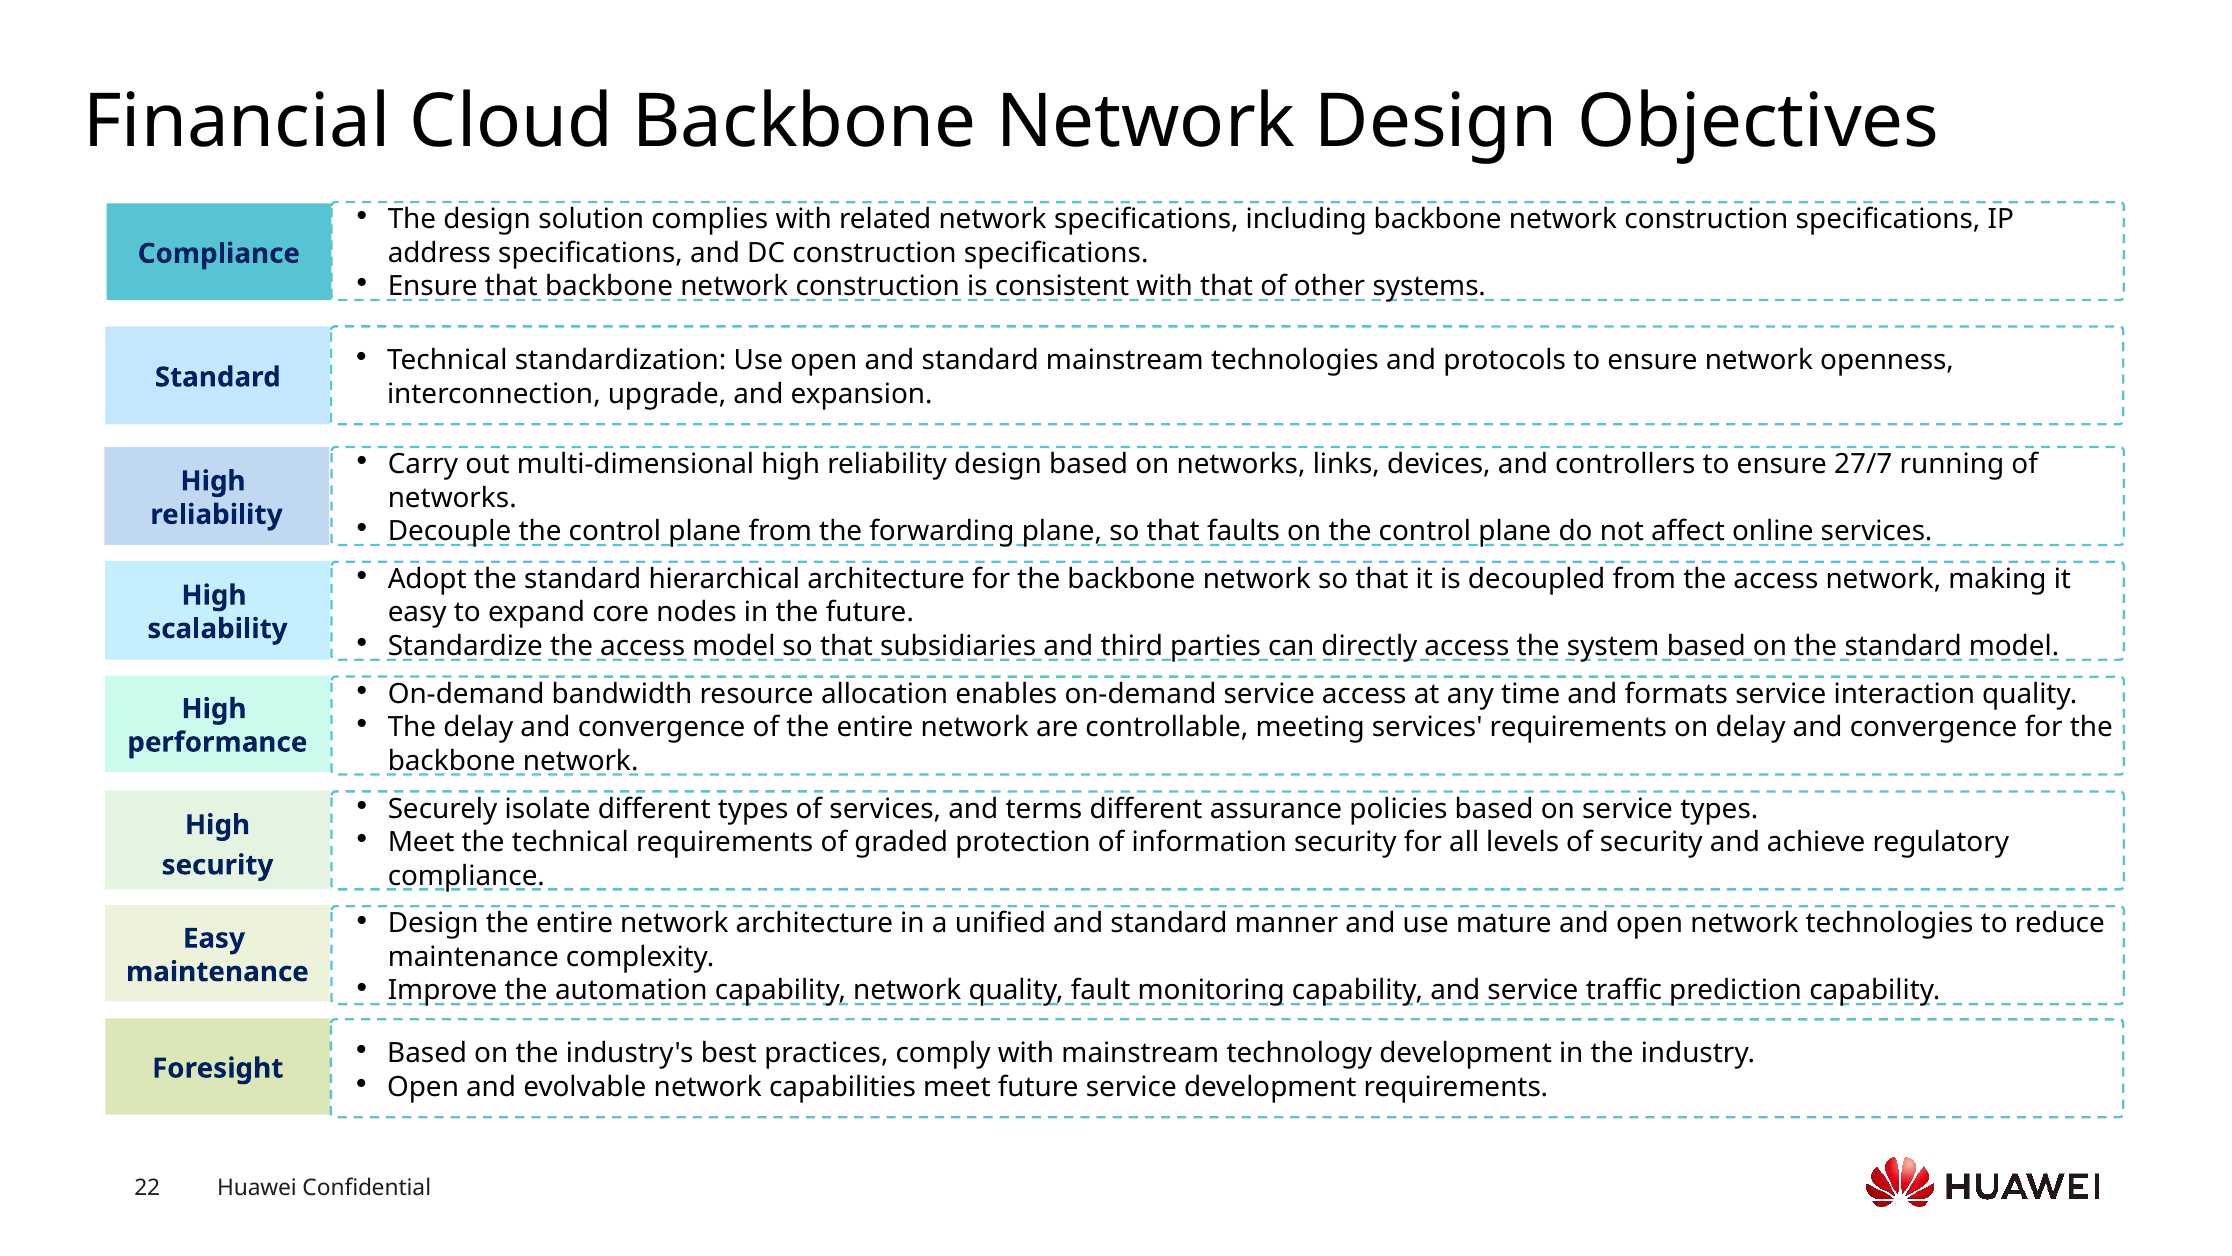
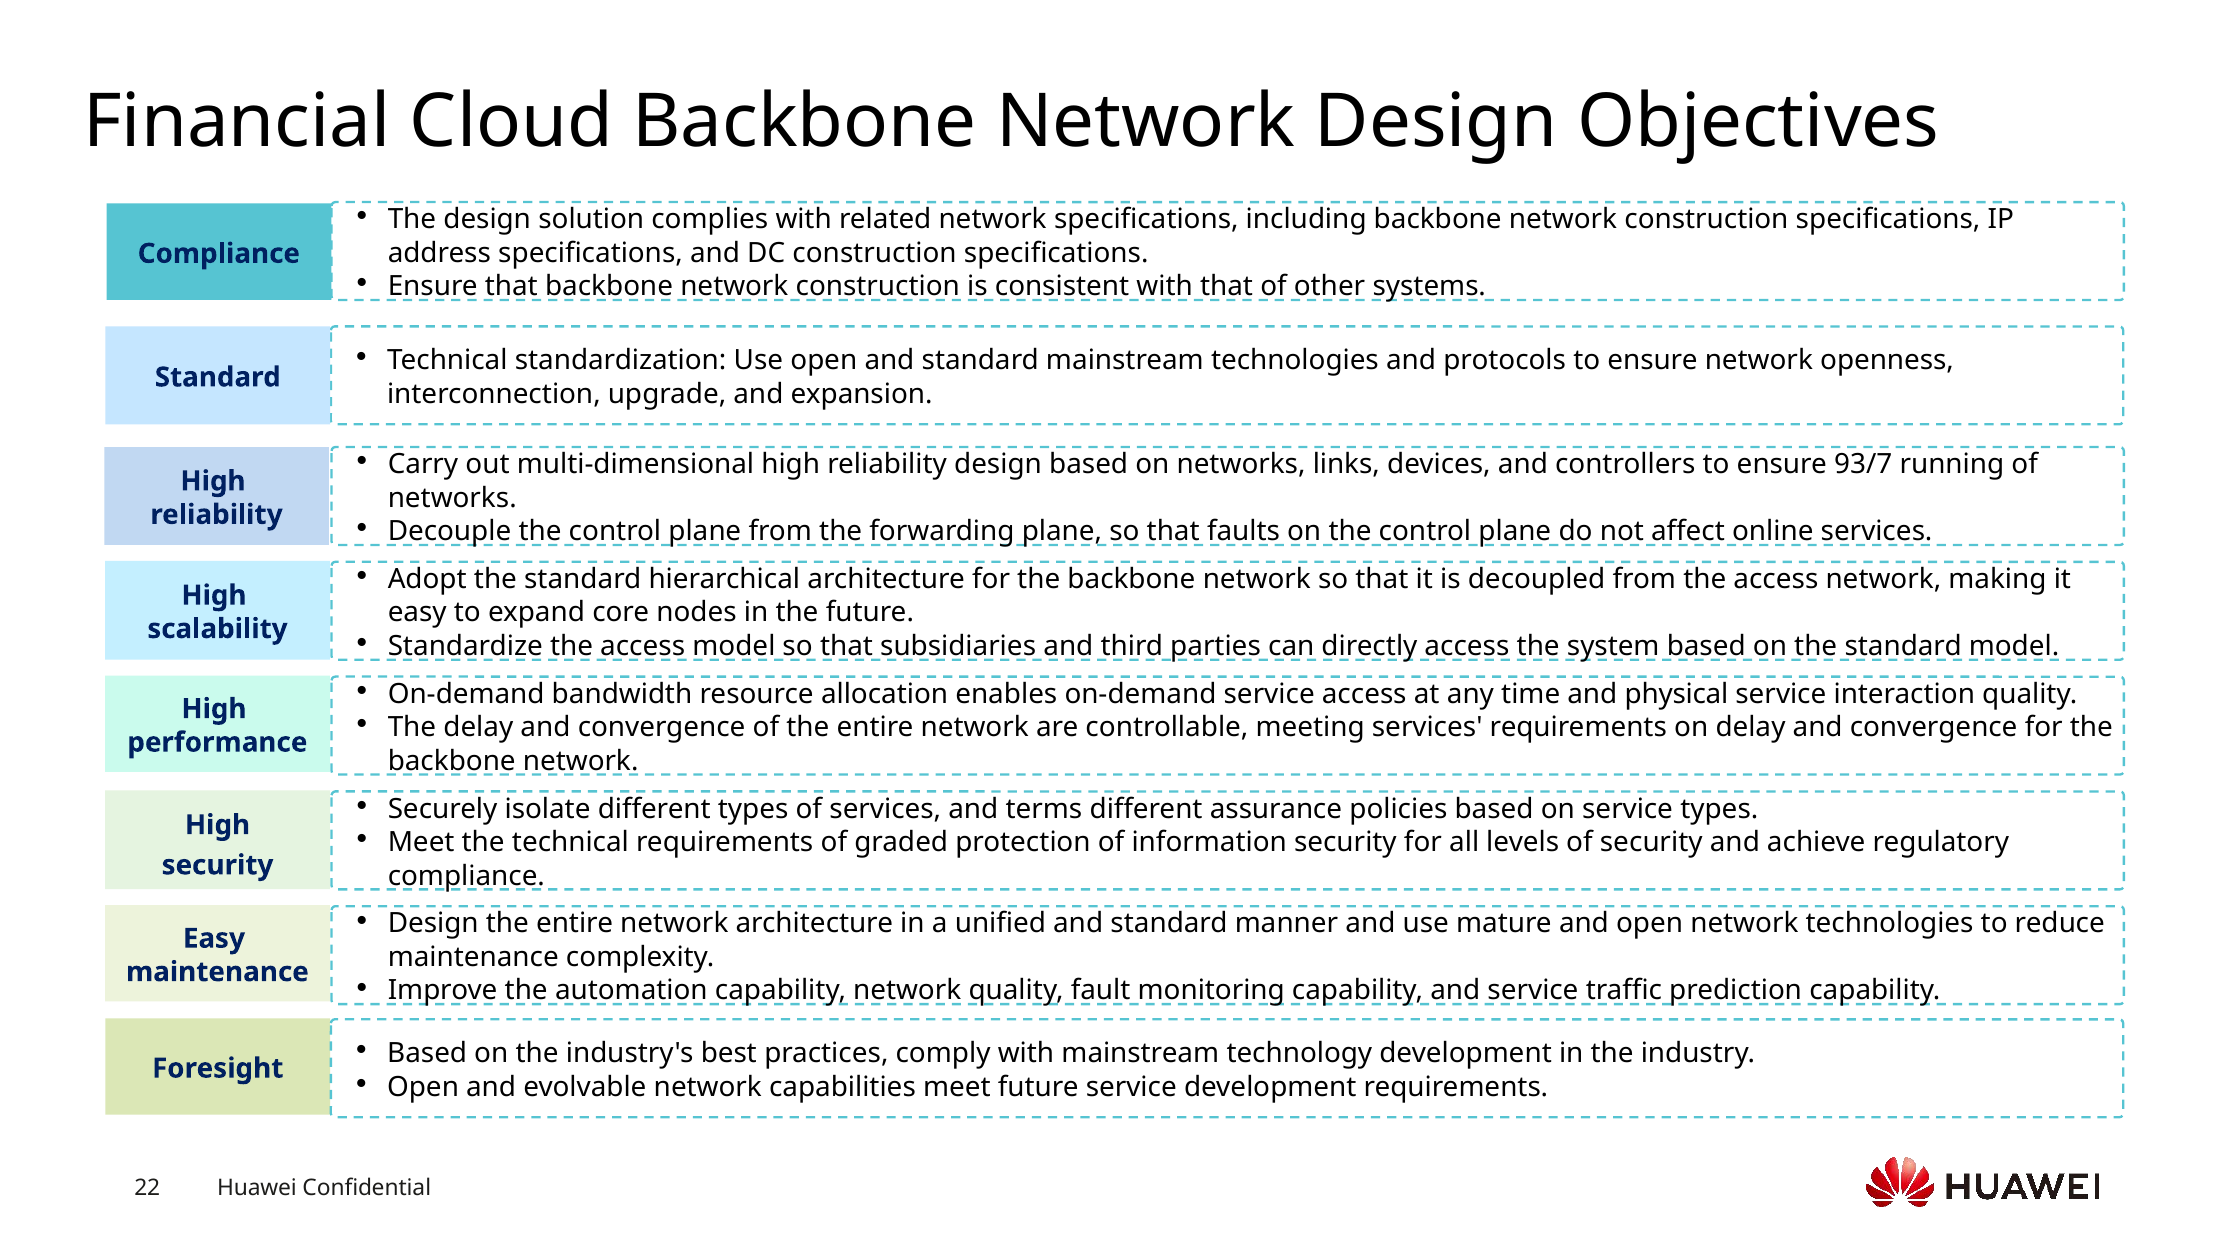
27/7: 27/7 -> 93/7 (1863, 464)
formats: formats -> physical (1677, 694)
